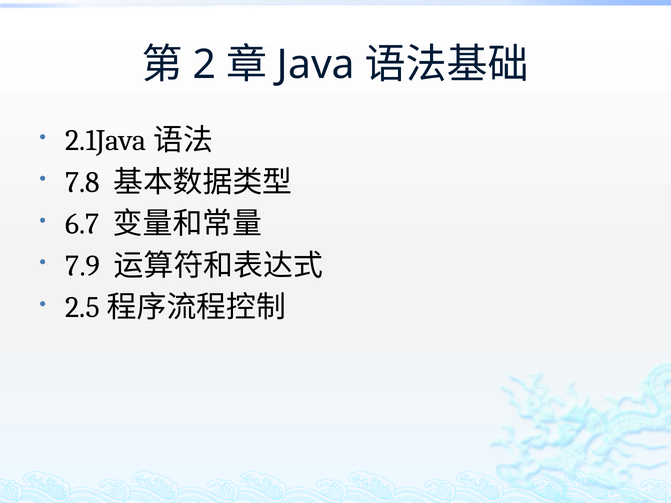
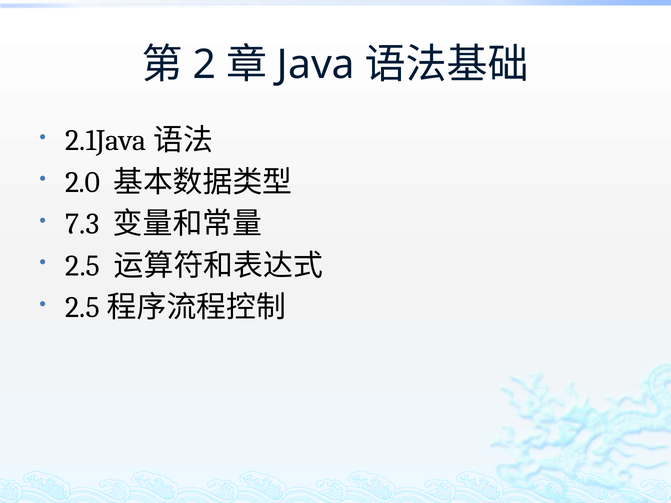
7.8: 7.8 -> 2.0 (83, 182)
6.7: 6.7 -> 7.3 (82, 224)
7.9: 7.9 -> 2.5 (83, 266)
